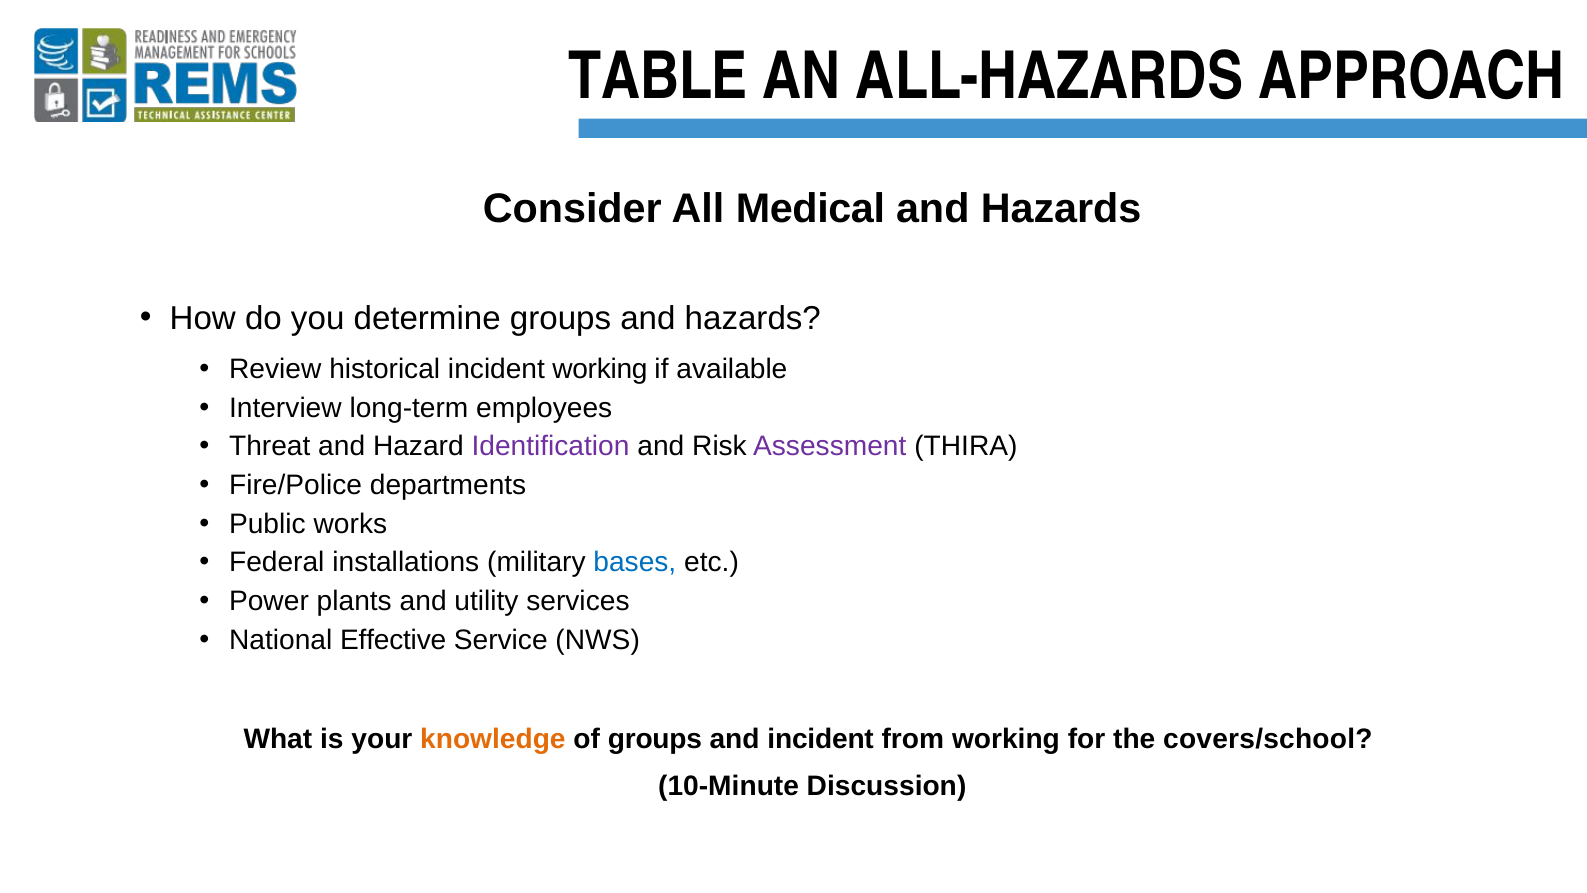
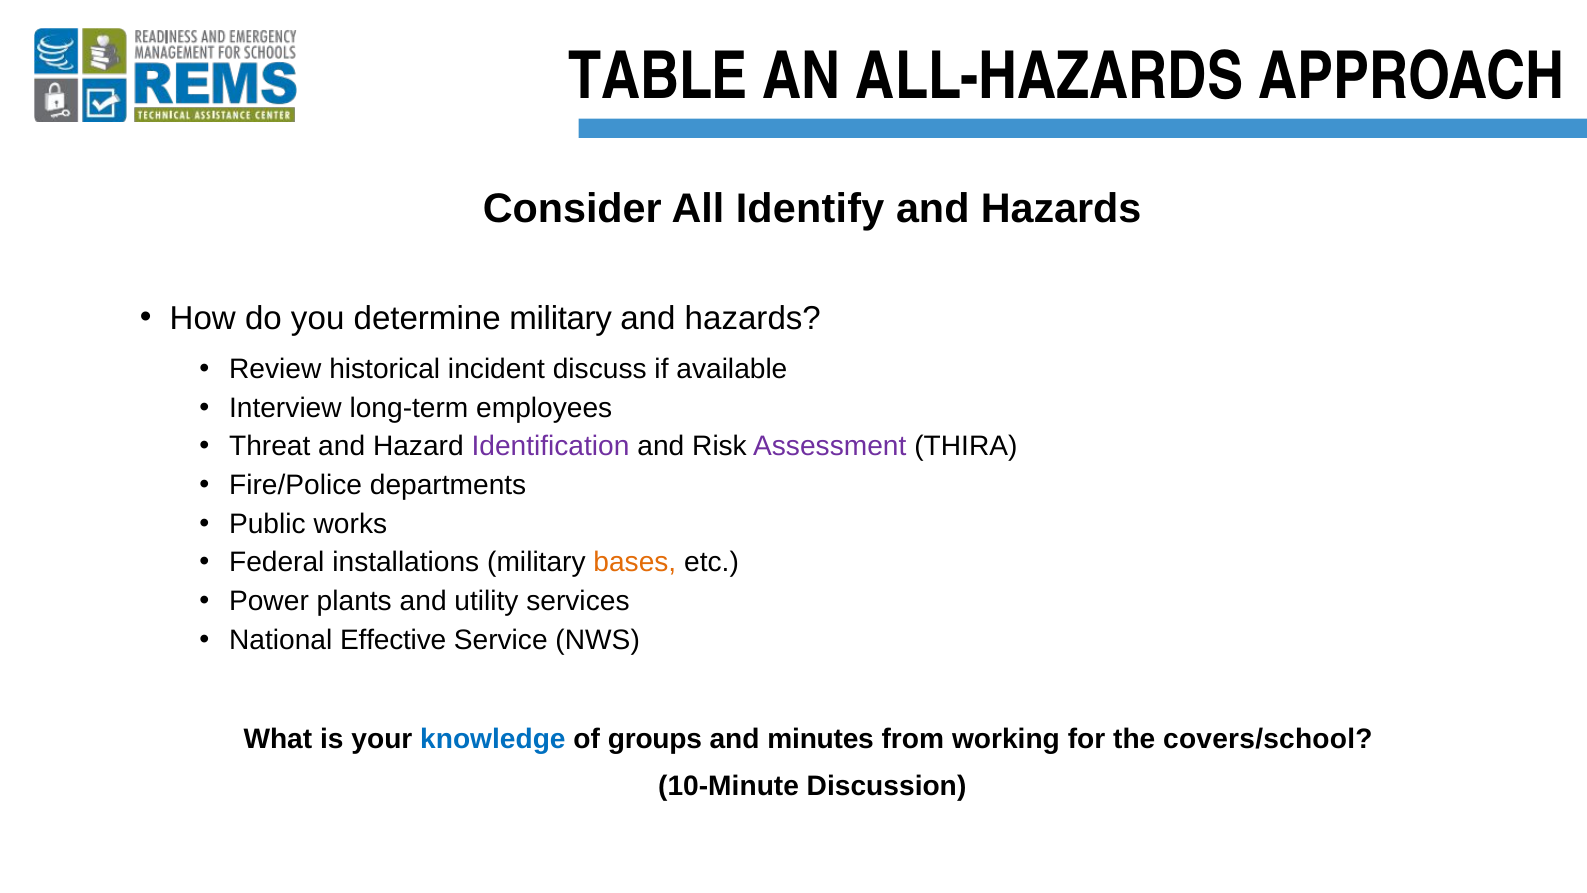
Medical: Medical -> Identify (810, 209)
determine groups: groups -> military (561, 318)
incident working: working -> discuss (600, 369)
bases colour: blue -> orange (635, 562)
knowledge colour: orange -> blue (493, 739)
and incident: incident -> minutes (821, 739)
